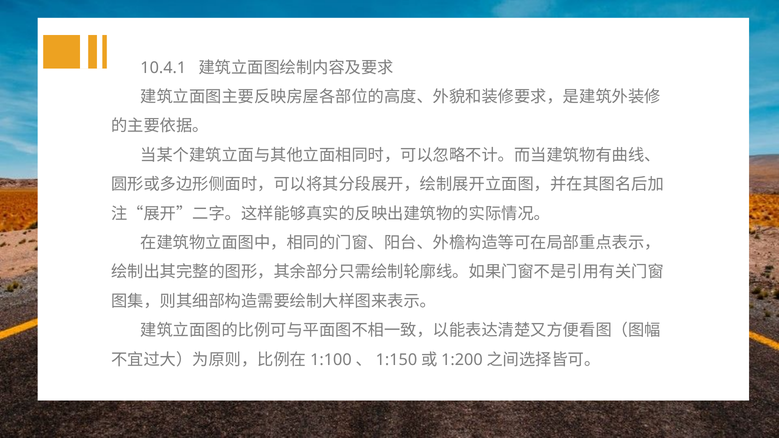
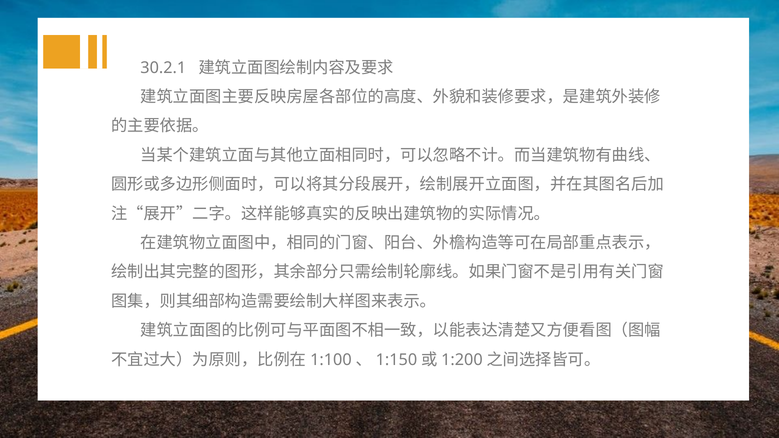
10.4.1: 10.4.1 -> 30.2.1 (163, 68)
